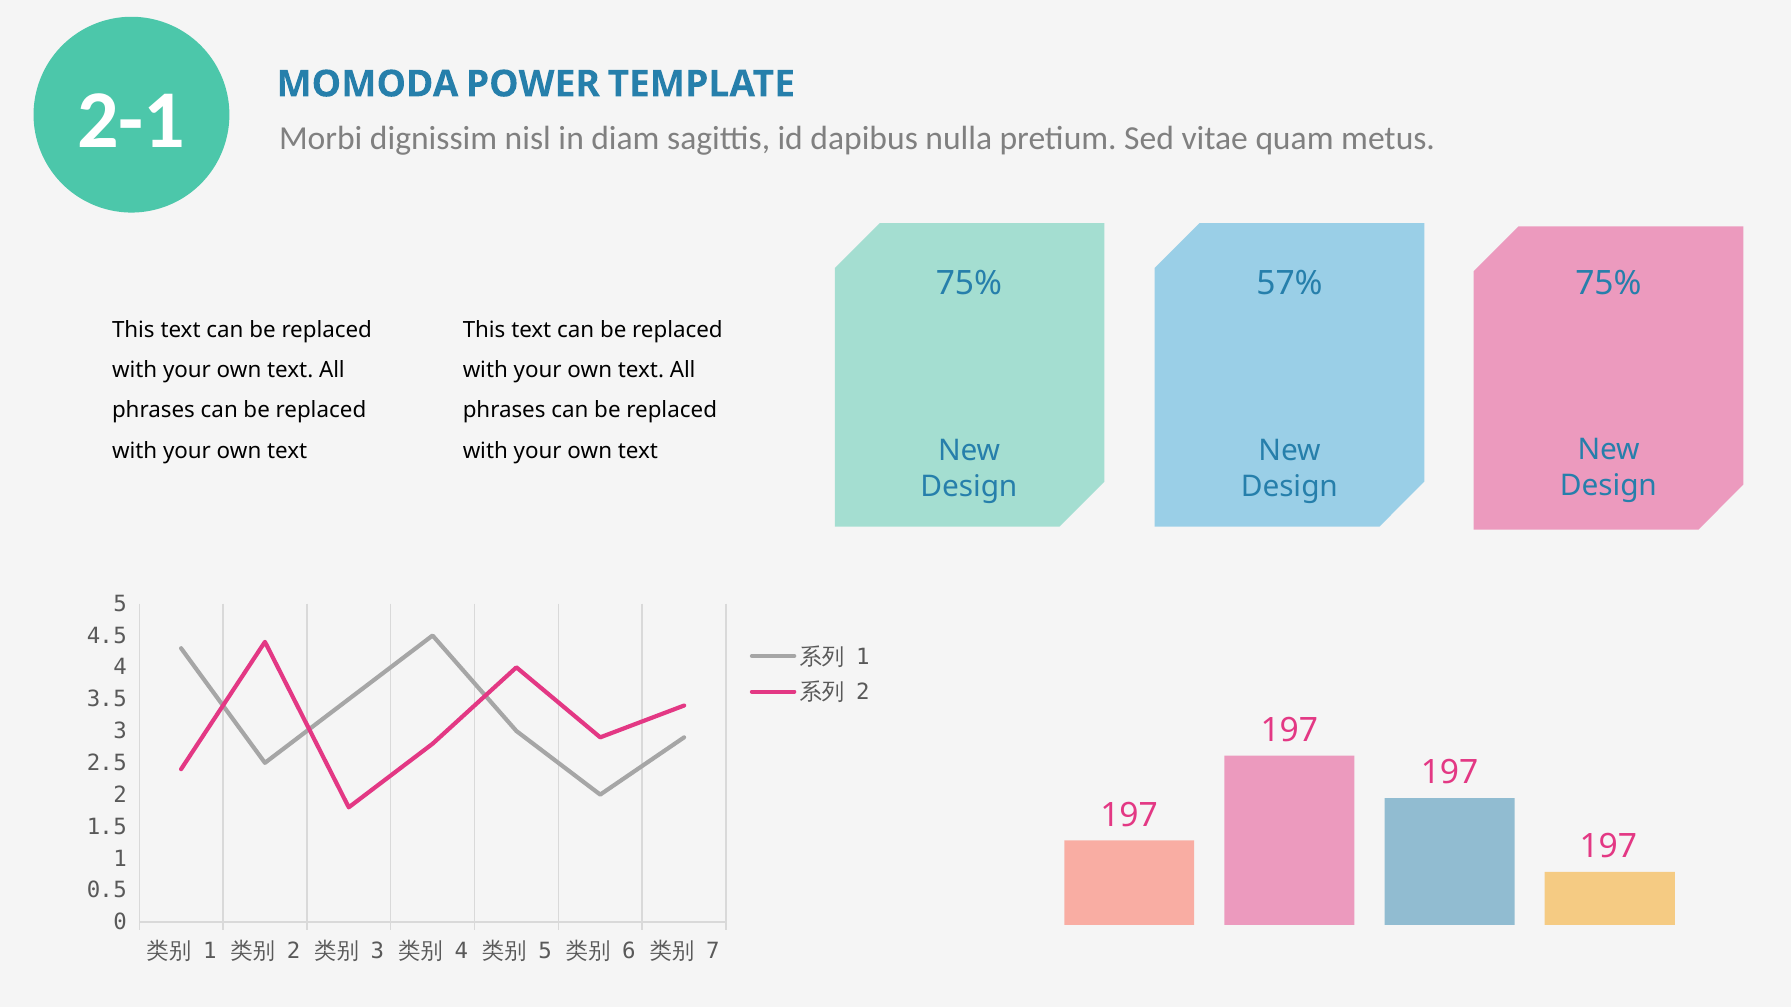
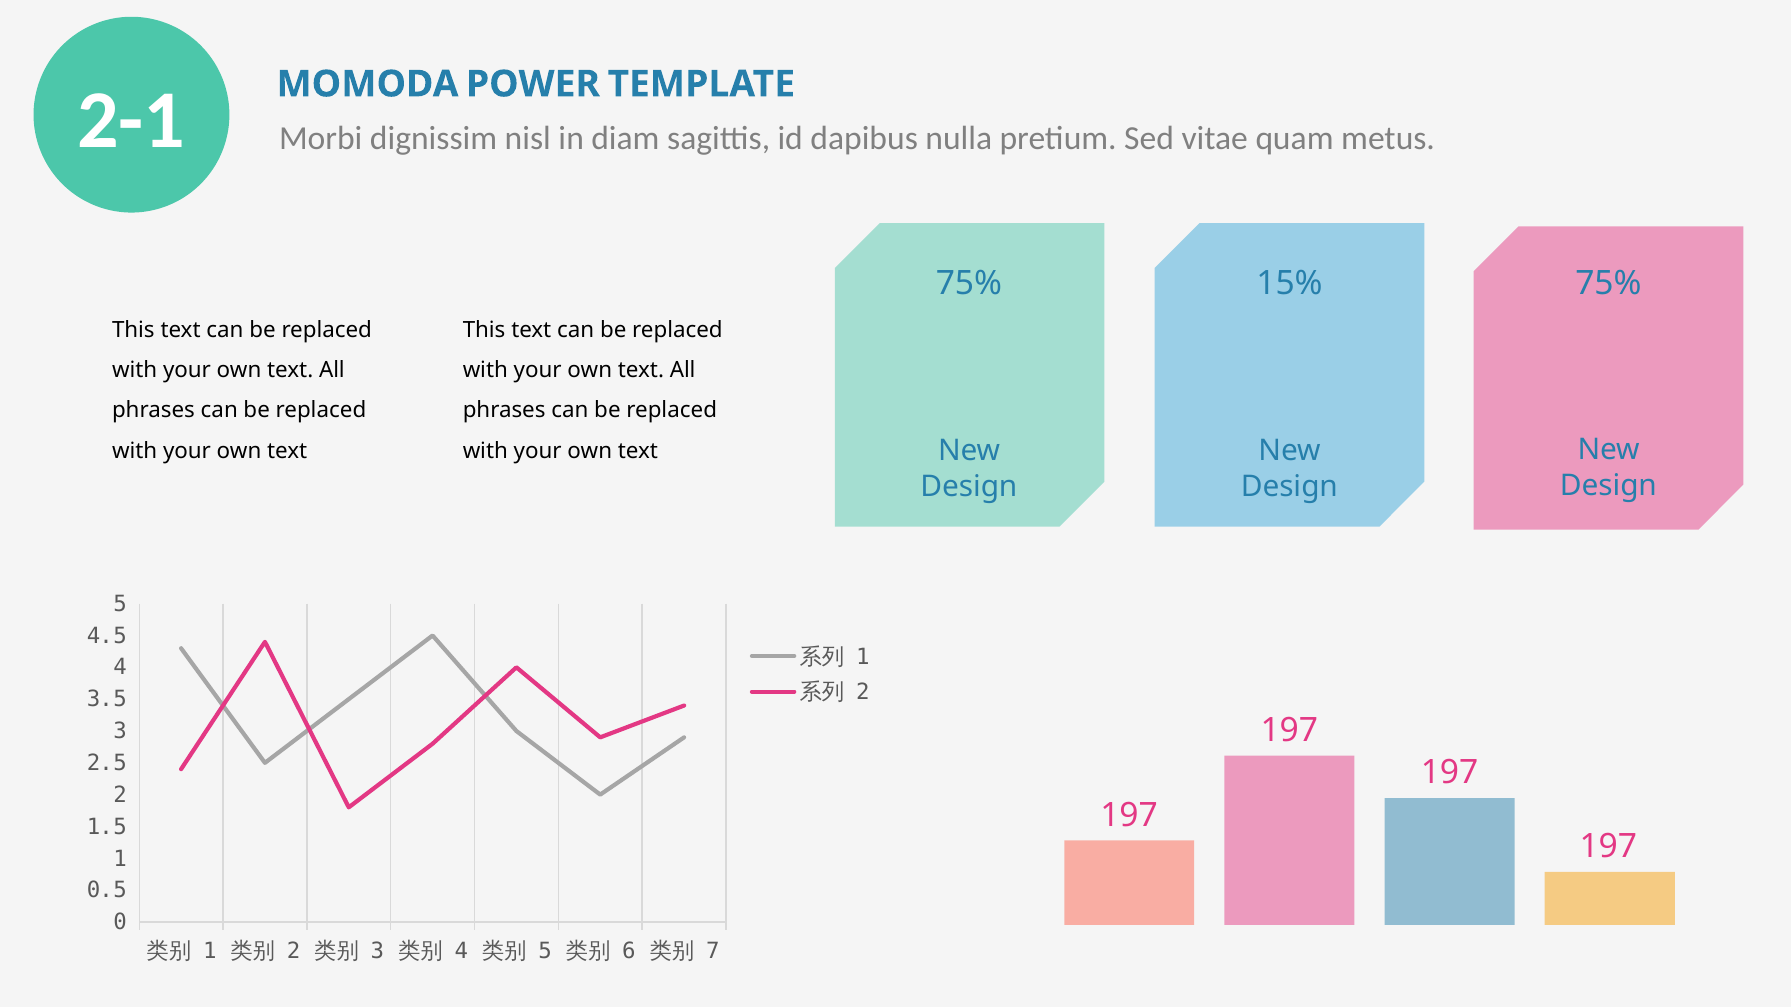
57%: 57% -> 15% (1289, 284)
